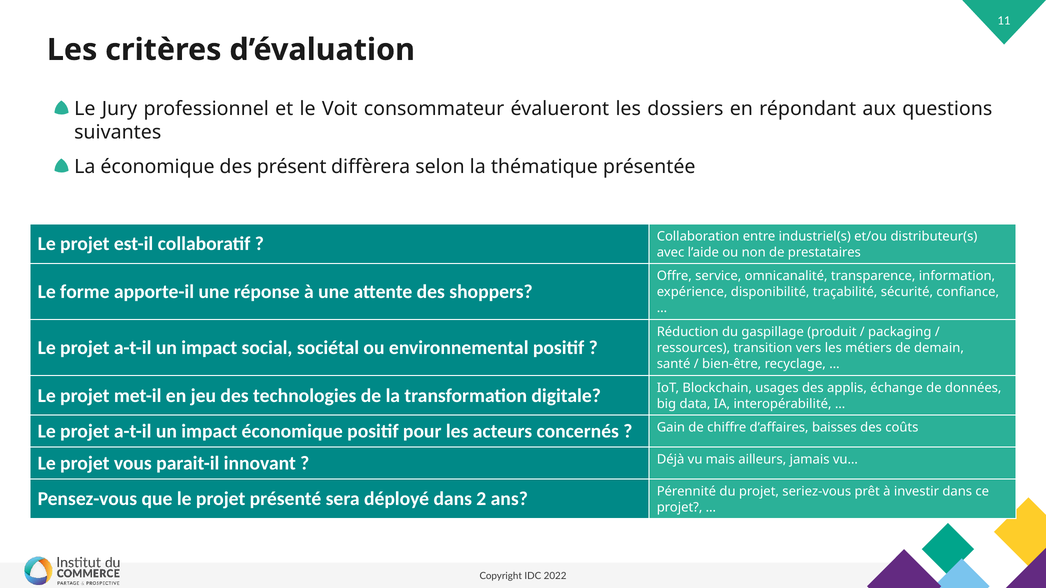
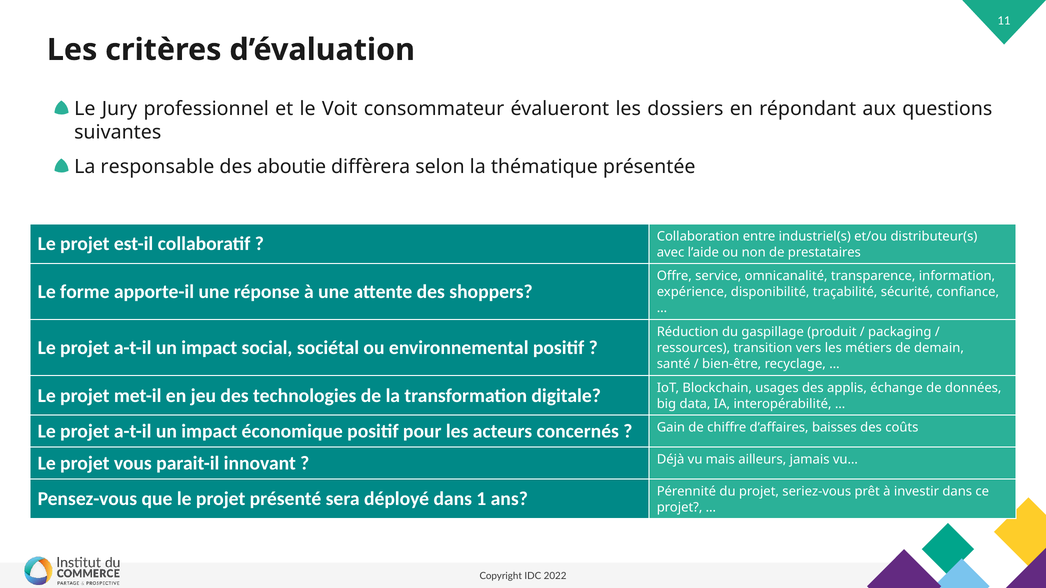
La économique: économique -> responsable (157, 167)
présent: présent -> aboutie (292, 167)
2: 2 -> 1 (481, 499)
